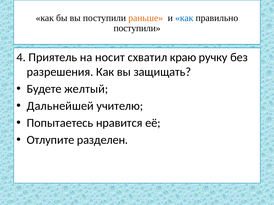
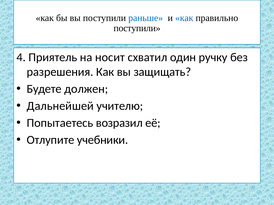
раньше colour: orange -> blue (146, 18)
краю: краю -> один (183, 57)
желтый: желтый -> должен (86, 89)
нравится: нравится -> возразил (119, 123)
разделен: разделен -> учебники (103, 140)
